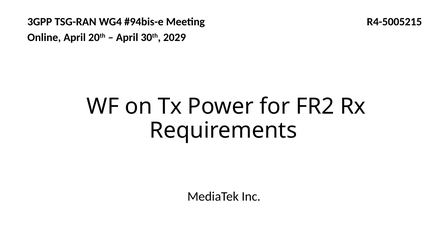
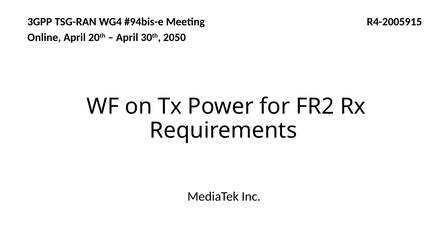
R4-5005215: R4-5005215 -> R4-2005915 (394, 22)
2029: 2029 -> 2050 (175, 37)
